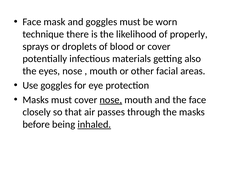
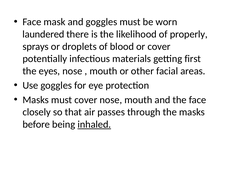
technique: technique -> laundered (43, 34)
also: also -> first (193, 59)
nose underline: present -> none (111, 100)
